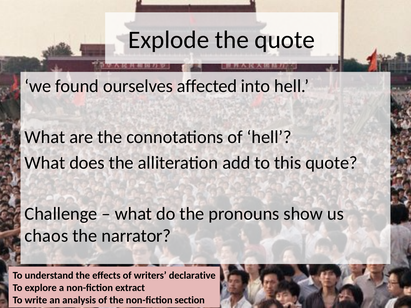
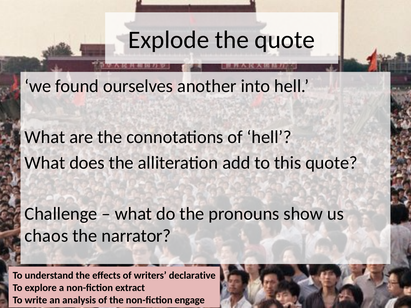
affected: affected -> another (207, 86)
section: section -> engage (190, 300)
